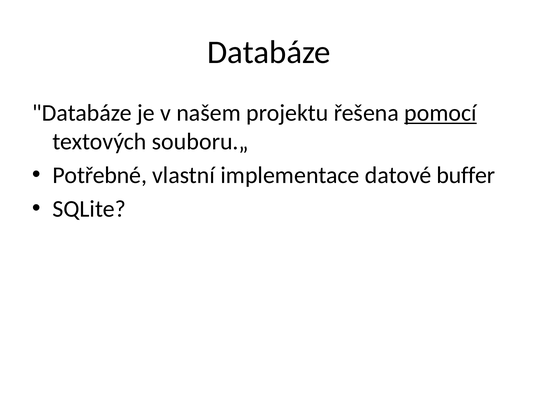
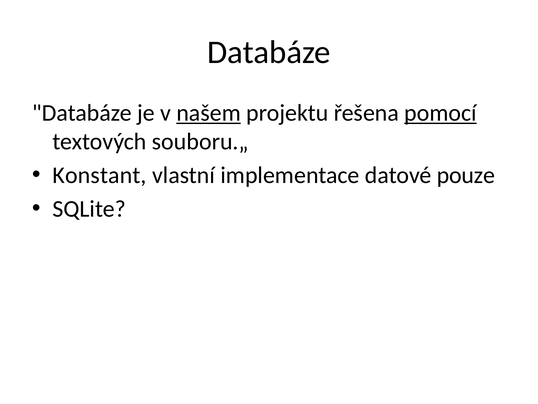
našem underline: none -> present (209, 113)
Potřebné: Potřebné -> Konstant (100, 175)
buffer: buffer -> pouze (466, 175)
